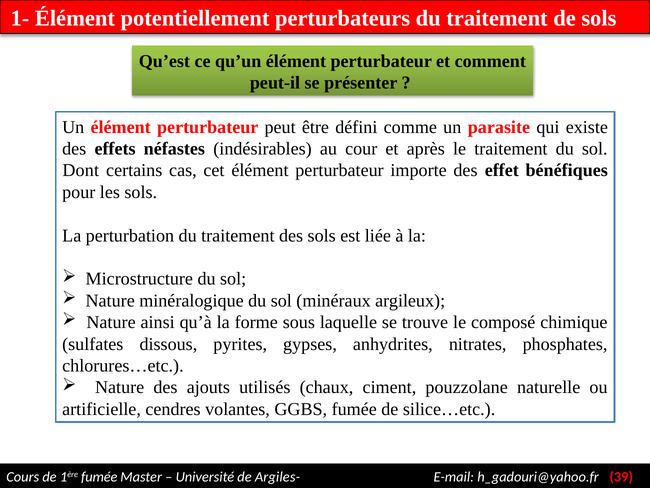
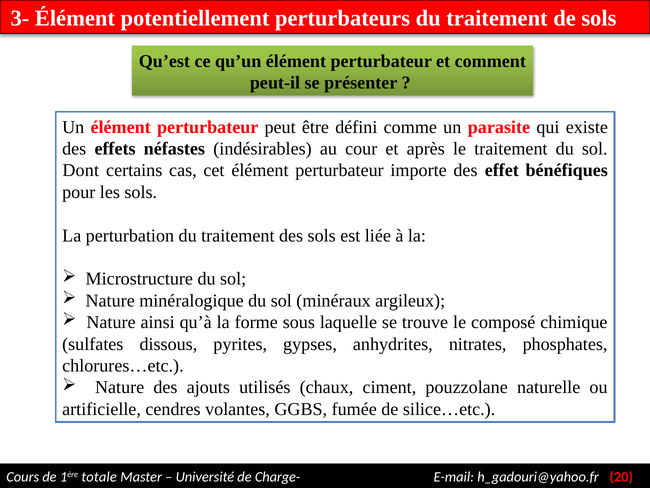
1-: 1- -> 3- (20, 18)
1ère fumée: fumée -> totale (99, 476)
Argiles-: Argiles- -> Charge- (278, 476)
39: 39 -> 20 (621, 476)
